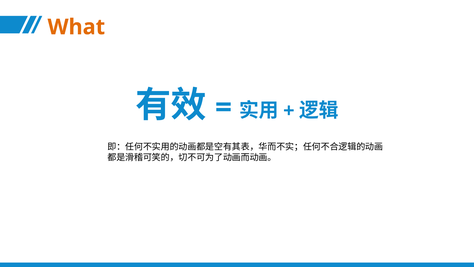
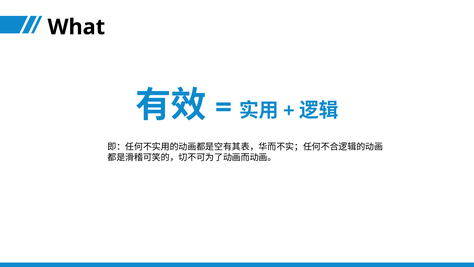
What colour: orange -> black (76, 27)
